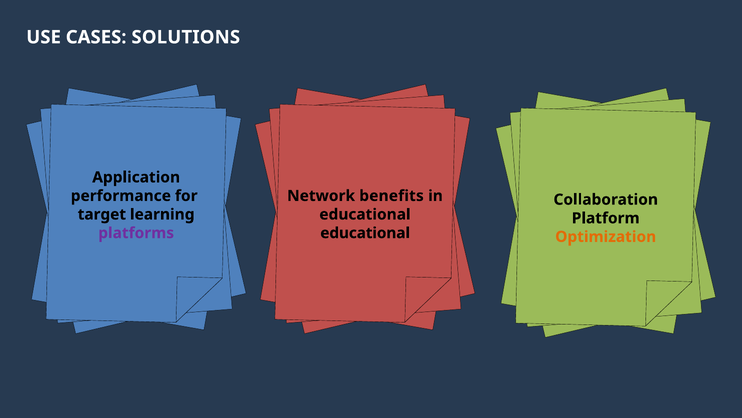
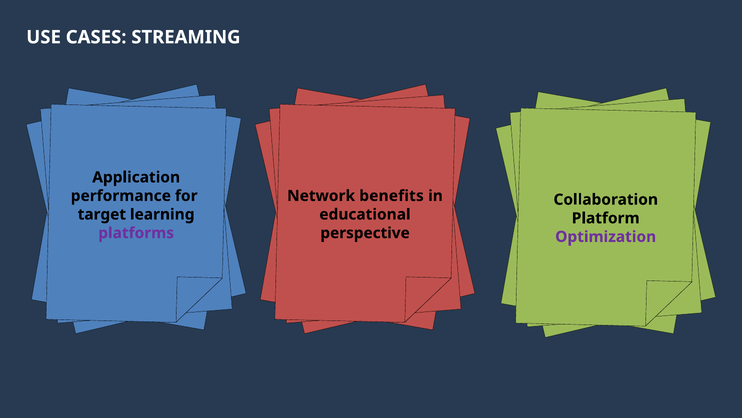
SOLUTIONS: SOLUTIONS -> STREAMING (186, 37)
educational: educational -> perspective (365, 233)
Optimization colour: orange -> purple (606, 236)
